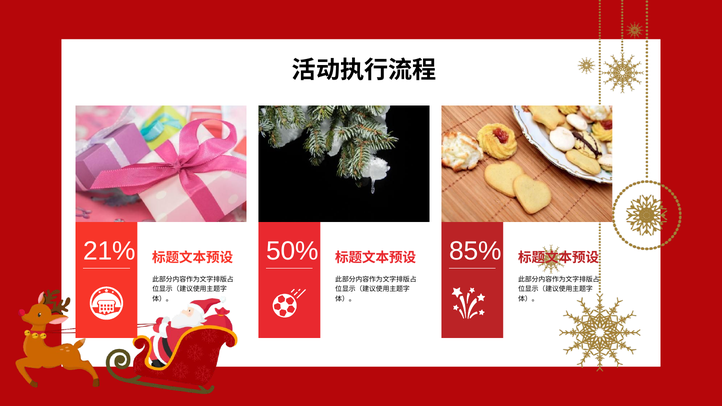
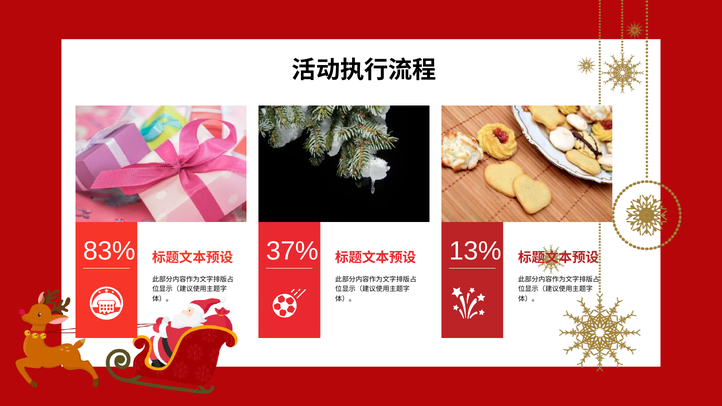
21%: 21% -> 83% (110, 251)
50%: 50% -> 37% (292, 251)
85%: 85% -> 13% (475, 251)
